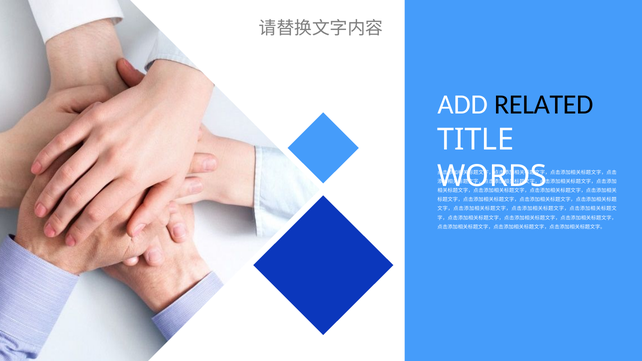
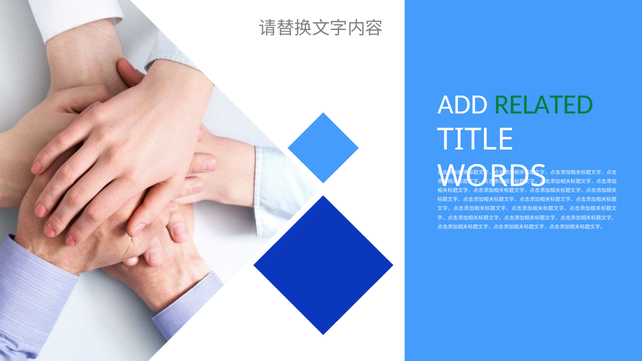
RELATED colour: black -> green (544, 104)
